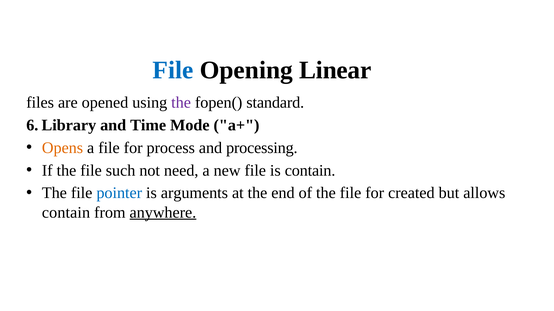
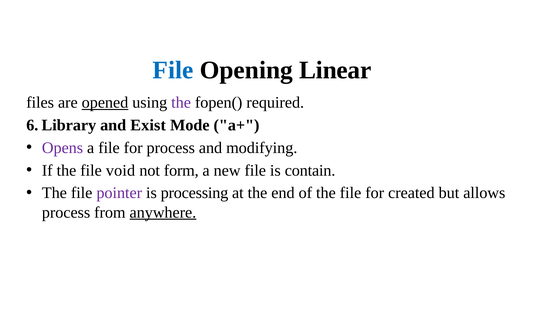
opened underline: none -> present (105, 103)
standard: standard -> required (275, 103)
Time: Time -> Exist (148, 125)
Opens colour: orange -> purple (62, 148)
processing: processing -> modifying (262, 148)
such: such -> void (120, 171)
need: need -> form (181, 171)
pointer colour: blue -> purple (119, 193)
arguments: arguments -> processing (194, 193)
contain: contain -> process (66, 213)
